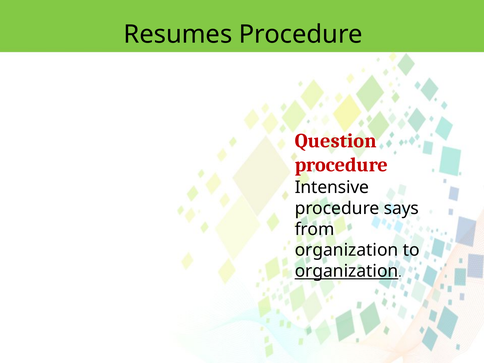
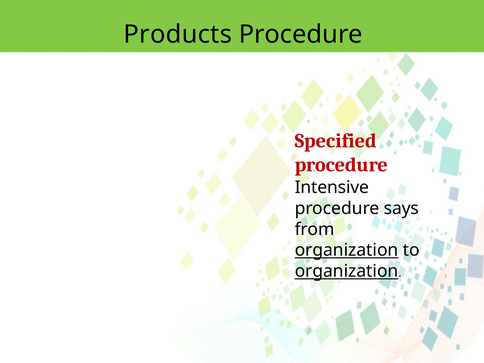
Resumes: Resumes -> Products (178, 34)
Question: Question -> Specified (336, 141)
organization underline: none -> present (347, 250)
